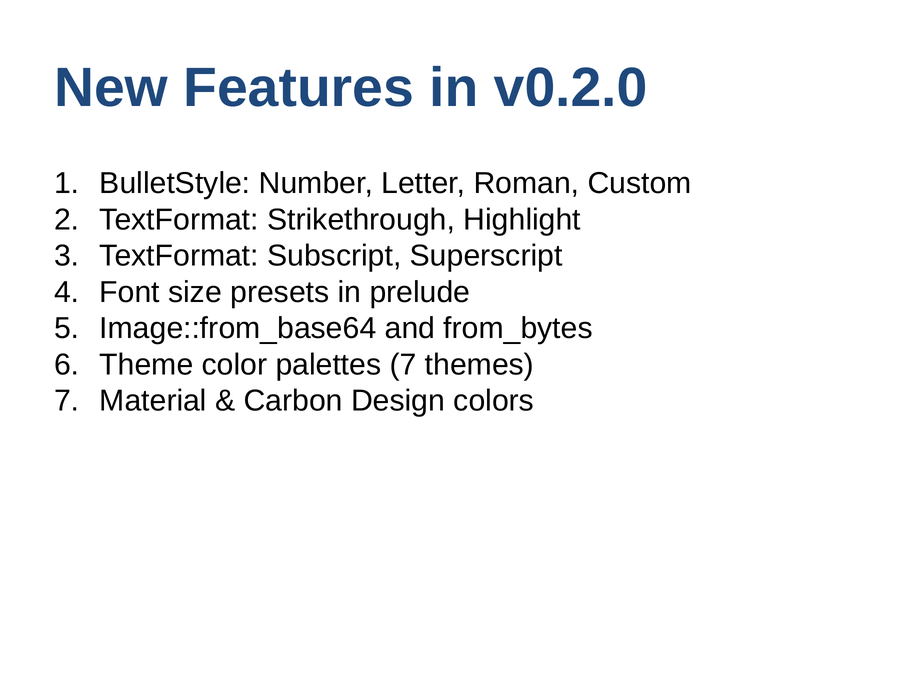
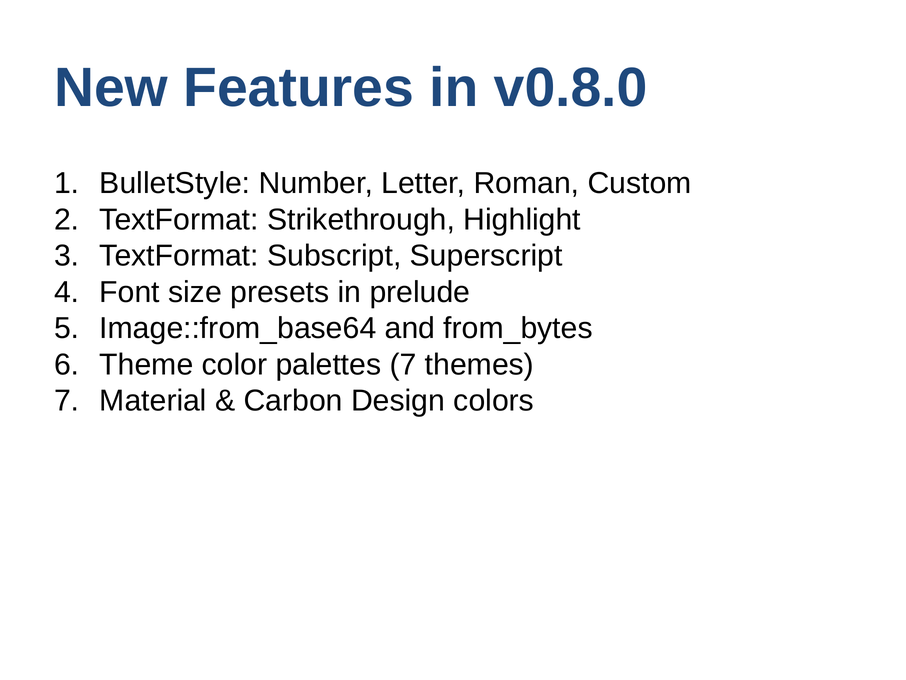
v0.2.0: v0.2.0 -> v0.8.0 (571, 88)
